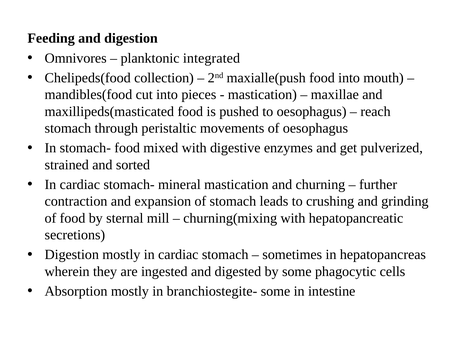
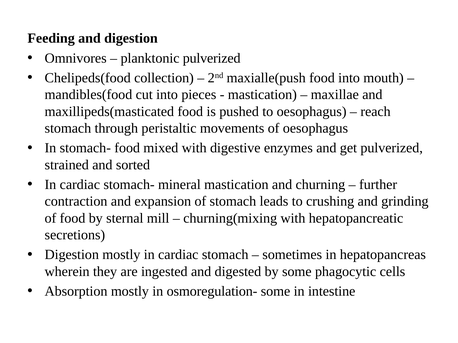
planktonic integrated: integrated -> pulverized (212, 58)
branchiostegite-: branchiostegite- -> osmoregulation- (212, 292)
